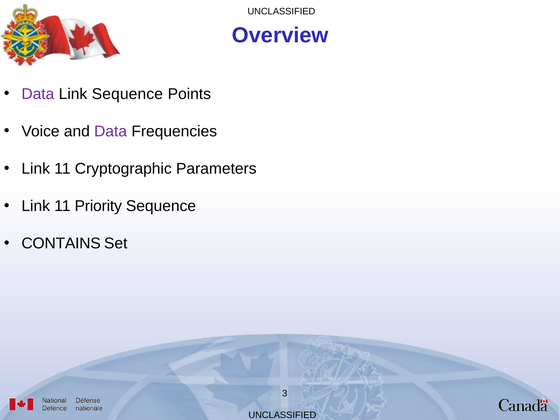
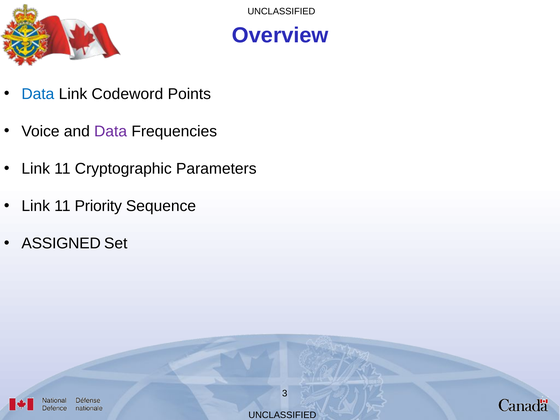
Data colour: purple -> blue (38, 94)
Link Sequence: Sequence -> Codeword (127, 94)
CONTAINS: CONTAINS -> ASSIGNED (61, 243)
